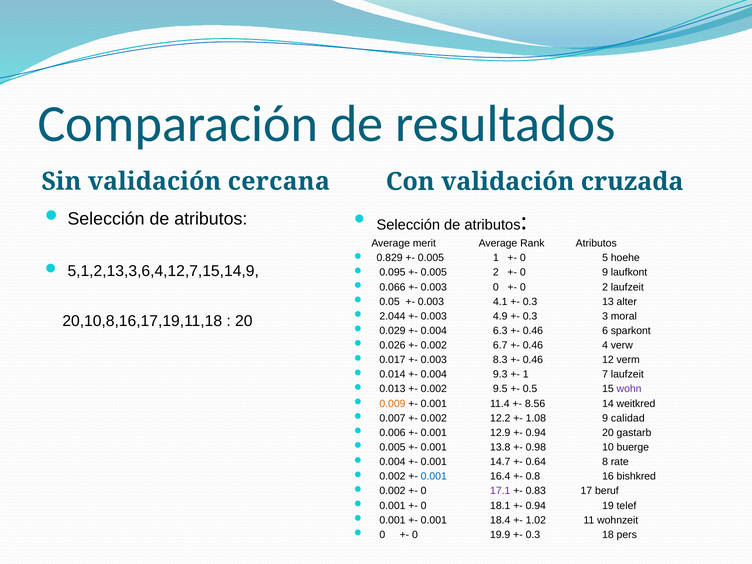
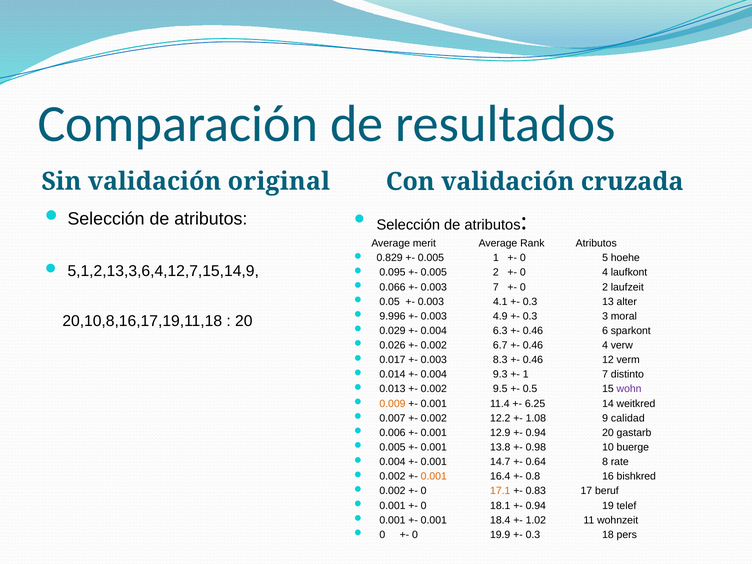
cercana: cercana -> original (279, 181)
0 9: 9 -> 4 (605, 273)
0.003 0: 0 -> 7 (496, 287)
2.044: 2.044 -> 9.996 (392, 316)
7 laufzeit: laufzeit -> distinto (627, 374)
8.56: 8.56 -> 6.25 (535, 404)
0.001 colour: blue -> orange (434, 476)
17.1 colour: purple -> orange (500, 491)
